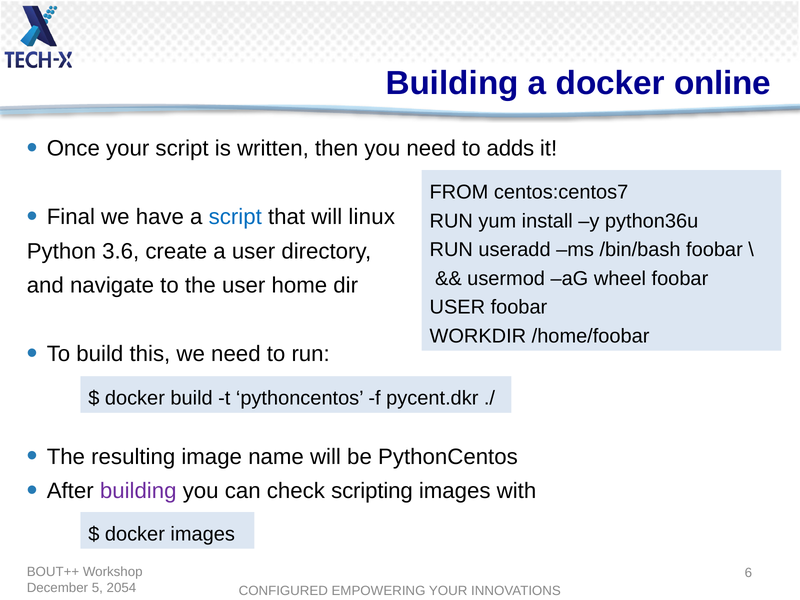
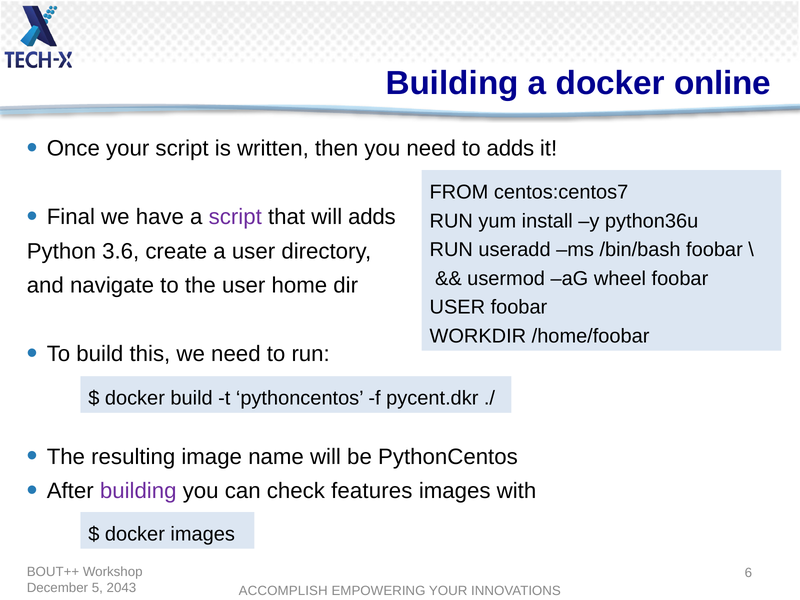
script colour: blue -> purple (235, 217)
will linux: linux -> adds (372, 217)
scripting: scripting -> features (372, 491)
2054: 2054 -> 2043 (121, 588)
CONFIGURED: CONFIGURED -> ACCOMPLISH (283, 591)
